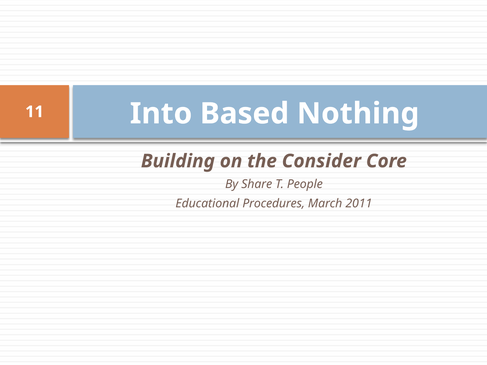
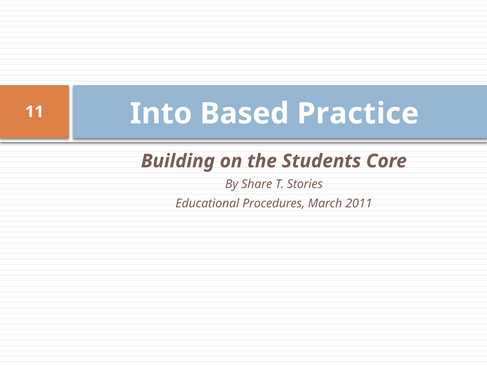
Nothing: Nothing -> Practice (358, 114)
Consider: Consider -> Students (321, 161)
People: People -> Stories (305, 184)
